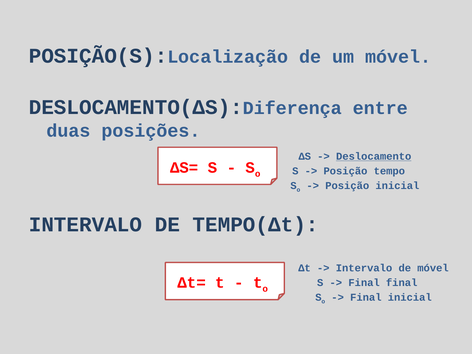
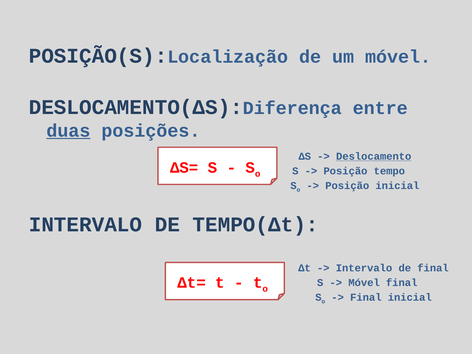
duas underline: none -> present (68, 131)
de móvel: móvel -> final (433, 268)
Final: Final -> Móvel (364, 283)
